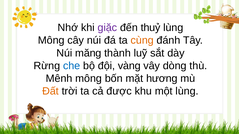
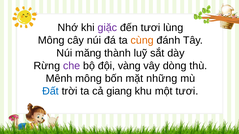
đến thuỷ: thuỷ -> tươi (150, 28)
che colour: blue -> purple (72, 66)
hương: hương -> những (162, 79)
Ðất colour: orange -> blue (50, 91)
được: được -> giang (119, 91)
một lùng: lùng -> tươi (187, 91)
